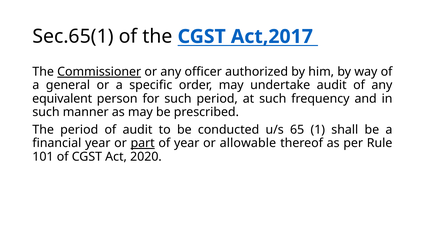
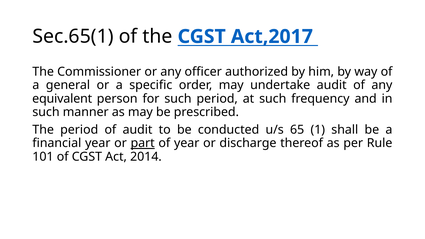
Commissioner underline: present -> none (99, 72)
allowable: allowable -> discharge (248, 143)
2020: 2020 -> 2014 (146, 157)
